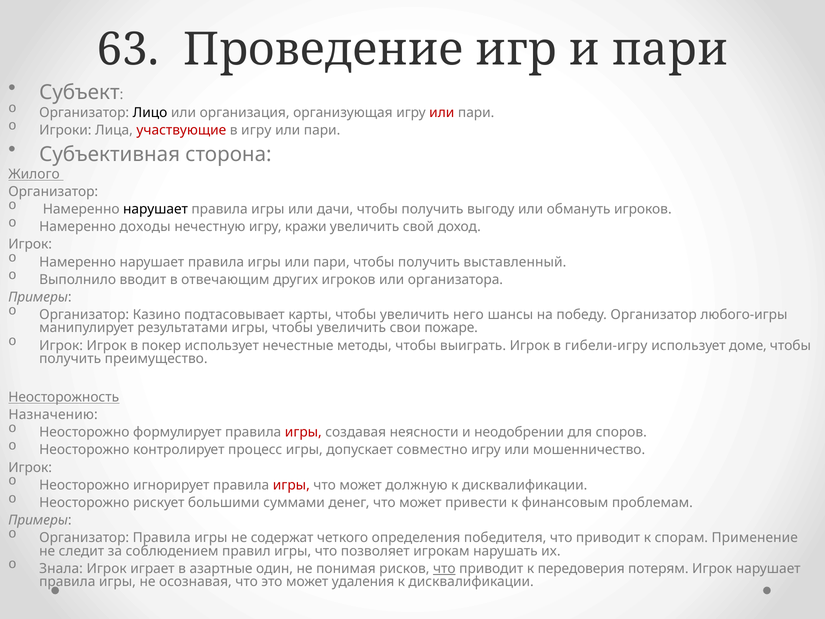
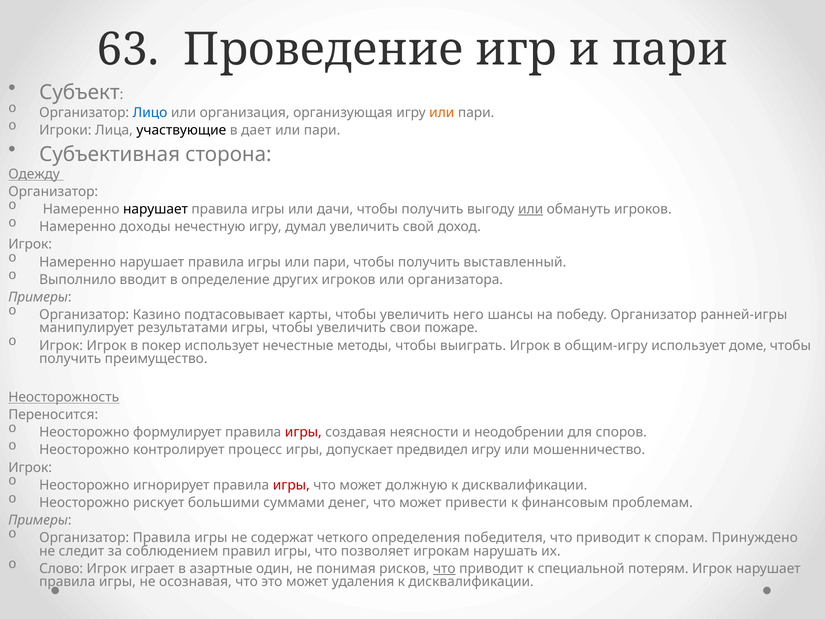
Лицо colour: black -> blue (150, 112)
или colour: red -> orange (442, 112)
участвующие colour: red -> black (181, 130)
в игру: игру -> дает (256, 130)
Жилого: Жилого -> Одежду (34, 174)
или underline: none -> present (531, 209)
кражи: кражи -> думал (306, 227)
отвечающим: отвечающим -> определение (225, 279)
любого-игры: любого-игры -> ранней-игры (744, 315)
гибели-игру: гибели-игру -> общим-игру (606, 345)
Назначению: Назначению -> Переносится (53, 415)
совместно: совместно -> предвидел (432, 450)
Применение: Применение -> Принуждено (755, 538)
Знала: Знала -> Слово (61, 568)
передоверия: передоверия -> специальной (581, 568)
